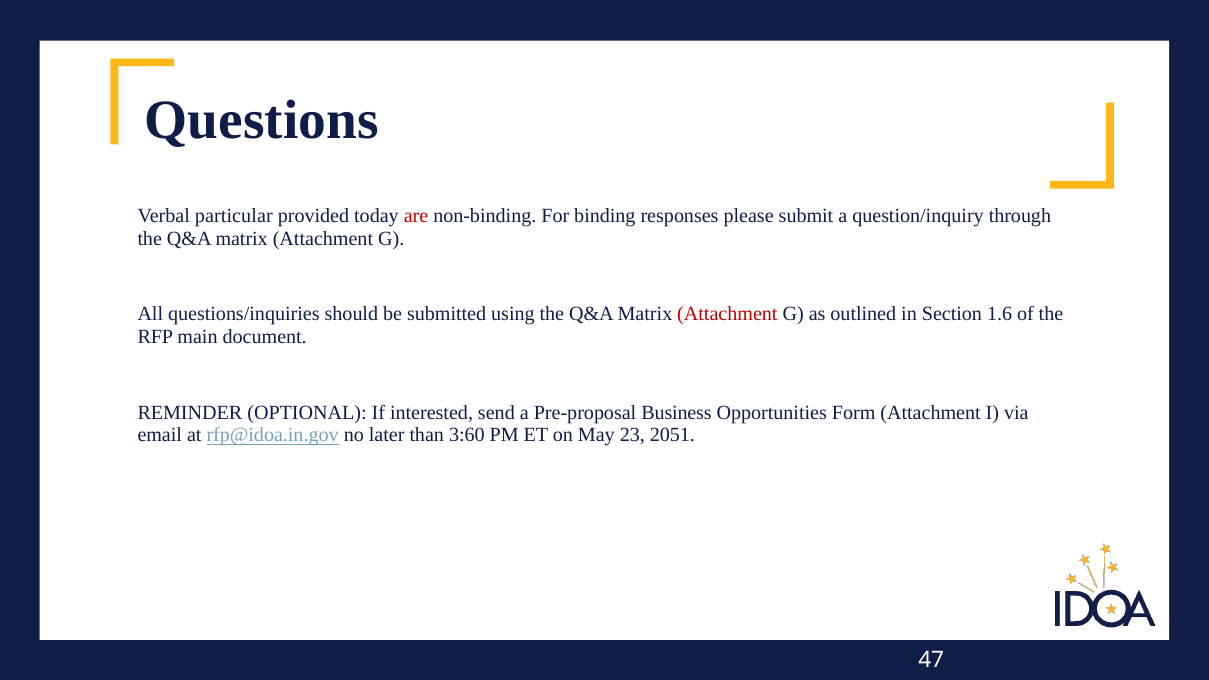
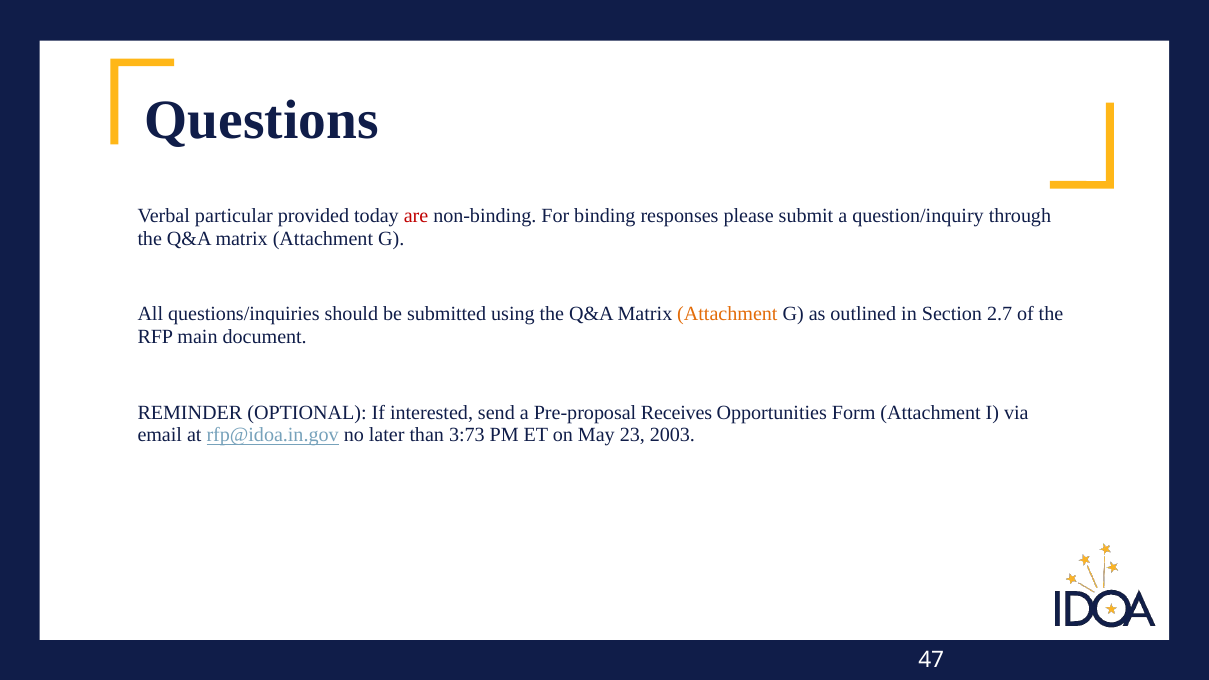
Attachment colour: red -> orange (727, 314)
1.6: 1.6 -> 2.7 (1000, 314)
Business: Business -> Receives (677, 413)
3:60: 3:60 -> 3:73 (467, 435)
2051: 2051 -> 2003 (672, 435)
